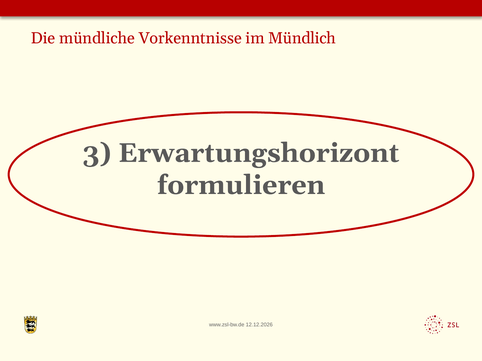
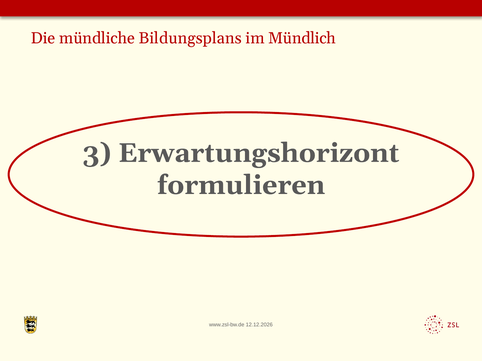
Vorkenntnisse: Vorkenntnisse -> Bildungsplans (190, 38)
